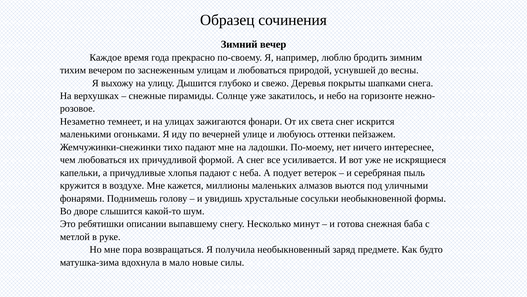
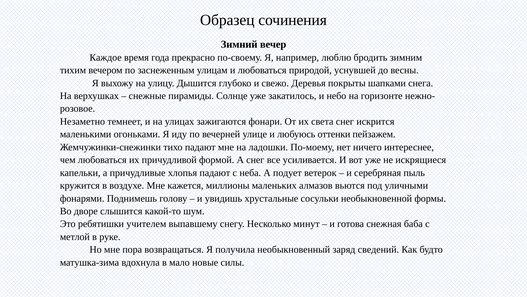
описании: описании -> учителем (146, 224)
предмете: предмете -> сведений (378, 249)
